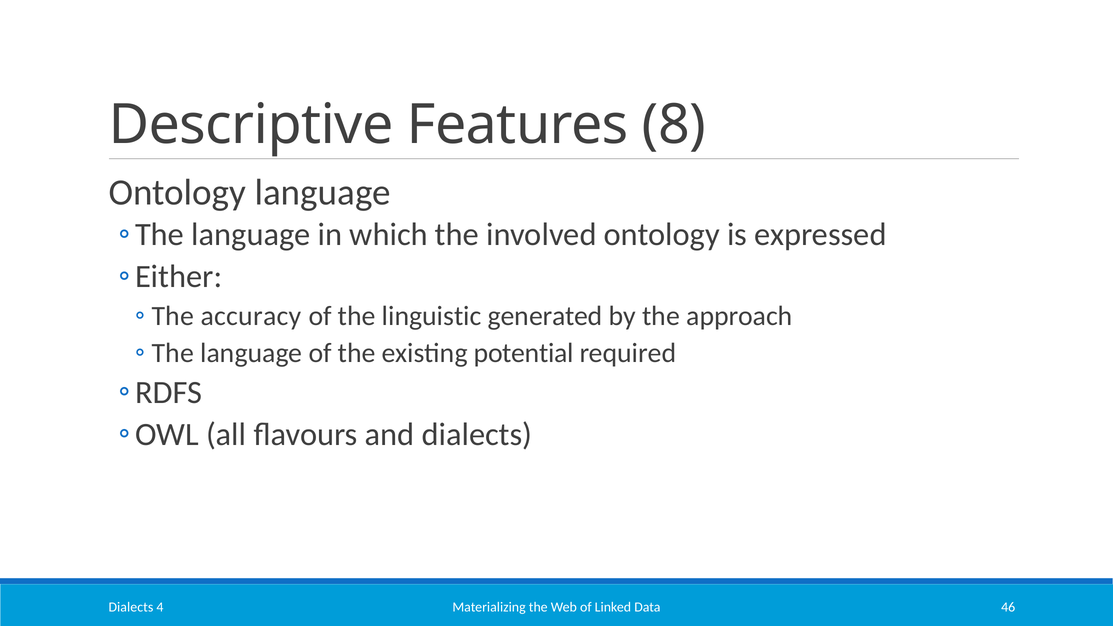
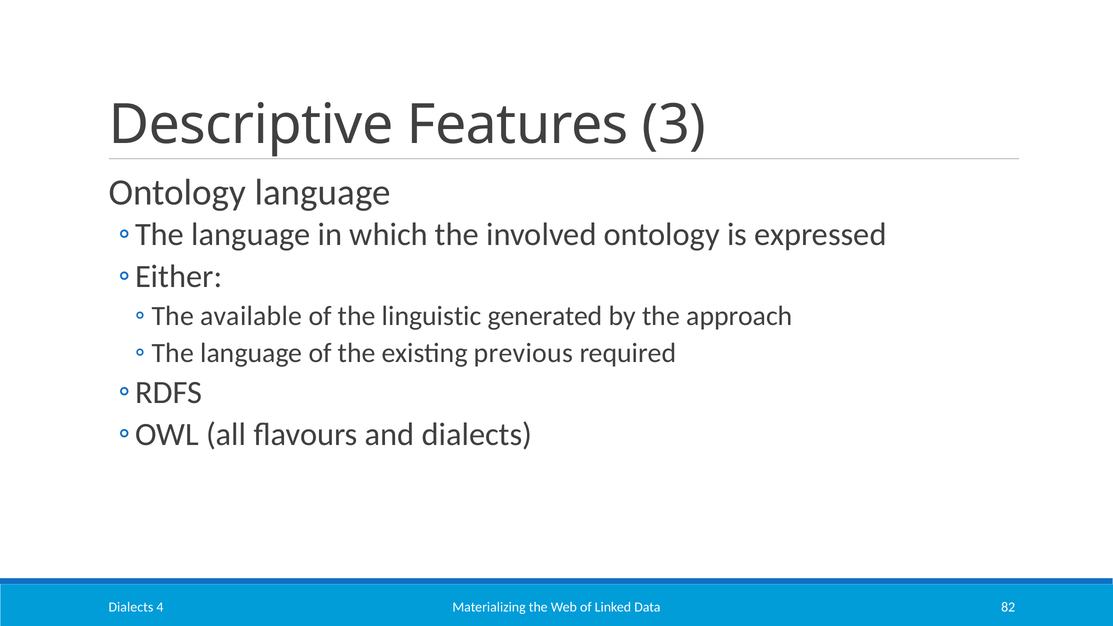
8: 8 -> 3 (674, 125)
accuracy: accuracy -> available (251, 316)
potential: potential -> previous (523, 353)
46: 46 -> 82 (1008, 607)
